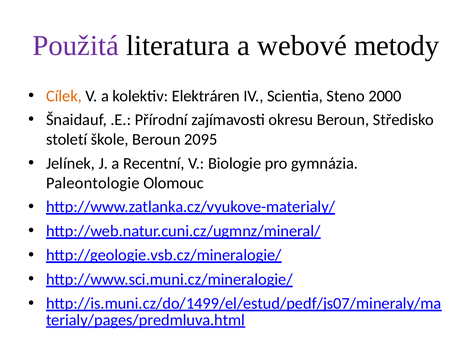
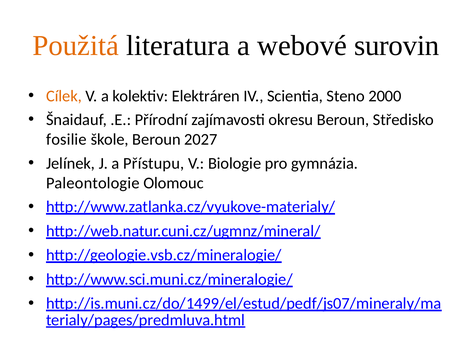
Použitá colour: purple -> orange (76, 46)
metody: metody -> surovin (397, 46)
století: století -> fosilie (66, 139)
2095: 2095 -> 2027 (201, 139)
Recentní: Recentní -> Přístupu (154, 163)
